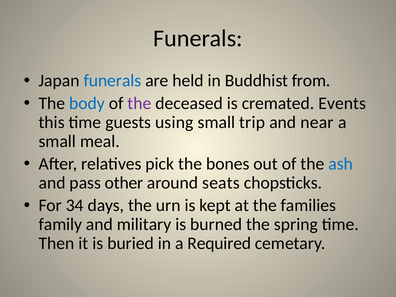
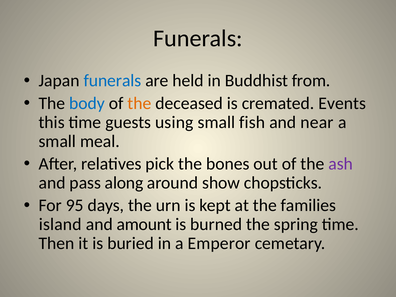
the colour: purple -> orange (139, 103)
trip: trip -> fish (252, 122)
ash colour: blue -> purple (341, 164)
other: other -> along (124, 183)
seats: seats -> show (221, 183)
34: 34 -> 95 (75, 205)
family: family -> island (60, 224)
military: military -> amount (144, 224)
Required: Required -> Emperor (219, 243)
